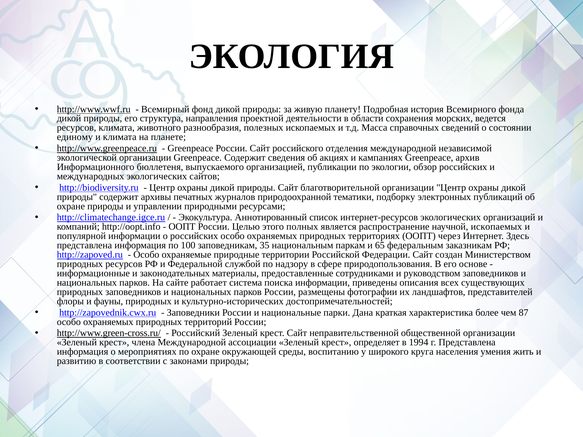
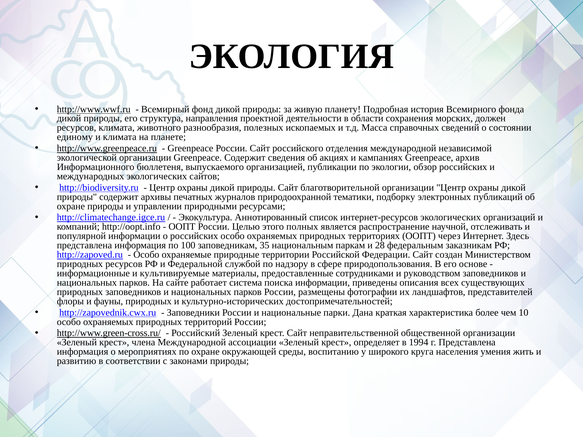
ведется: ведется -> должен (490, 119)
научной ископаемых: ископаемых -> отслеживать (497, 227)
65: 65 -> 28 (380, 246)
законодательных: законодательных -> культивируемые (175, 273)
87: 87 -> 10 (524, 313)
